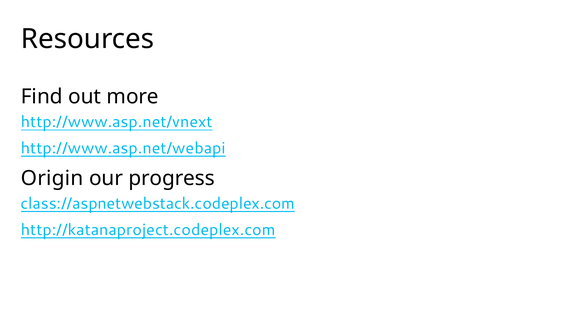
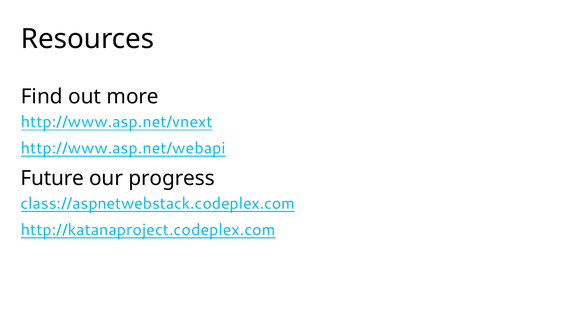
Origin: Origin -> Future (52, 178)
